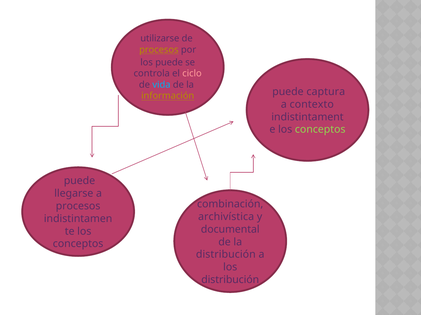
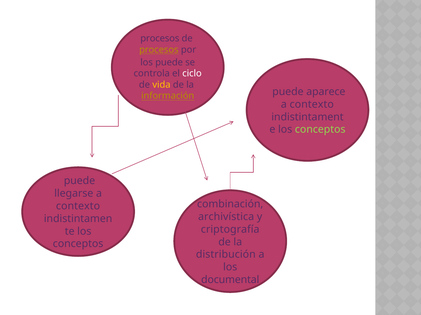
utilizarse: utilizarse -> procesos (160, 39)
ciclo colour: pink -> white (192, 74)
vida colour: light blue -> yellow (161, 85)
captura: captura -> aparece (326, 92)
procesos: procesos -> contexto (78, 207)
documental: documental -> criptografía (230, 230)
distribución: distribución -> documental (230, 280)
